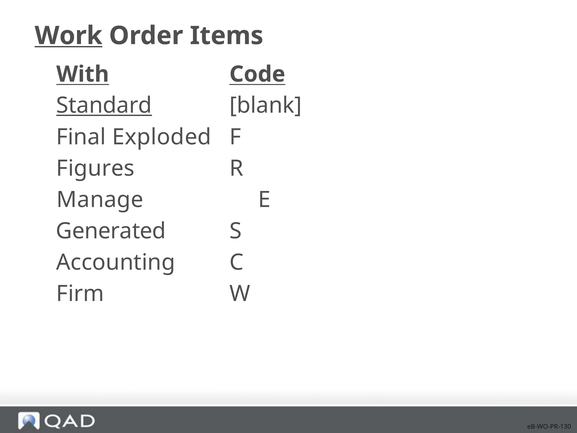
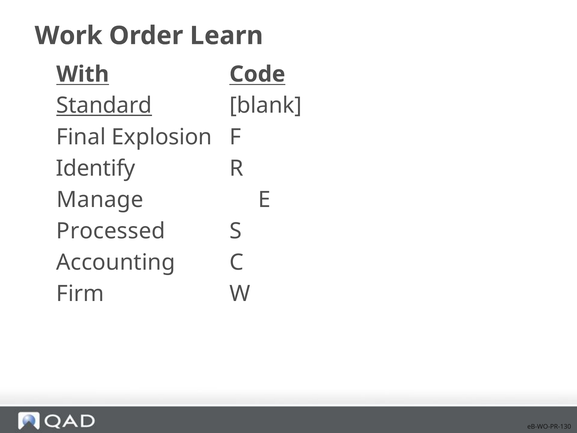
Work underline: present -> none (69, 36)
Items: Items -> Learn (227, 36)
Exploded: Exploded -> Explosion (162, 137)
Figures: Figures -> Identify (96, 168)
Generated: Generated -> Processed (111, 231)
